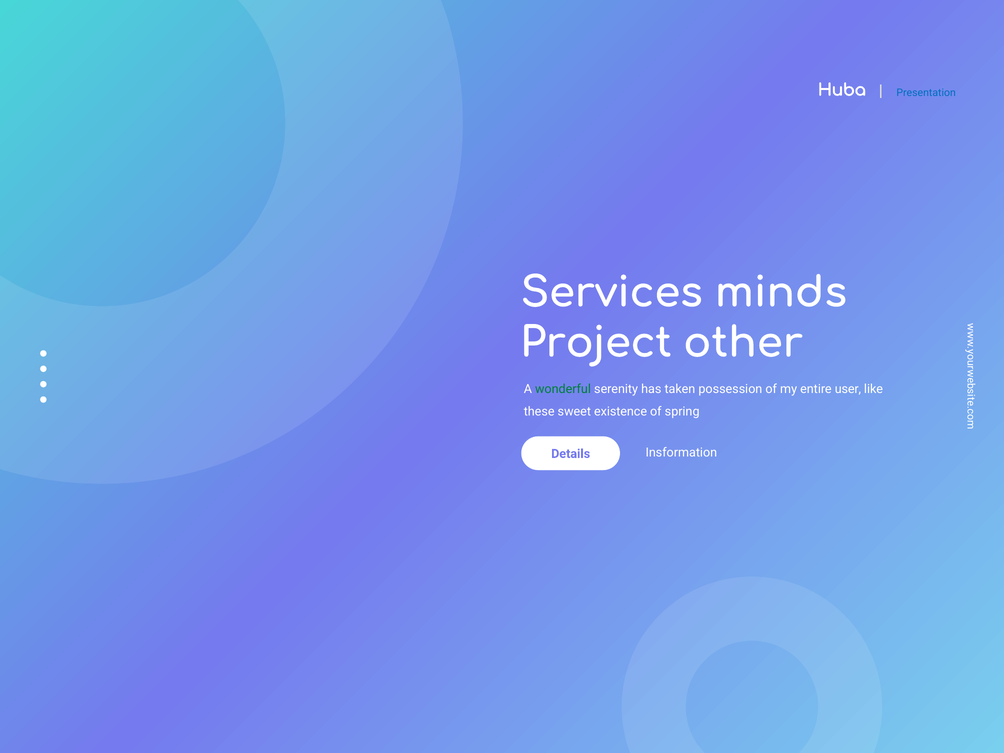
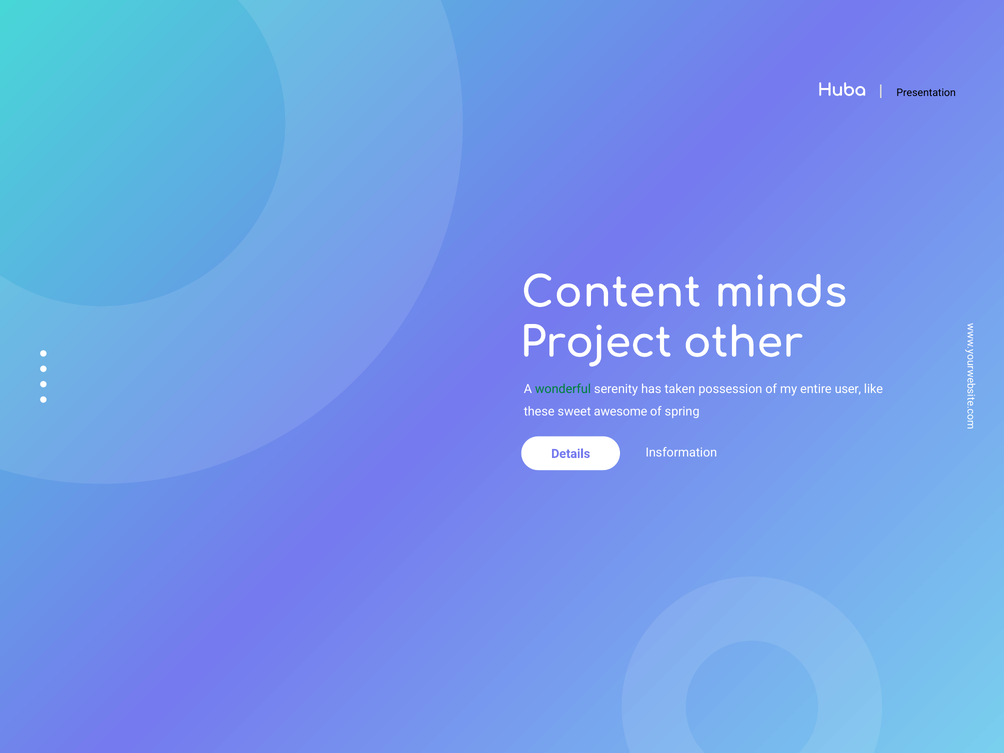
Presentation colour: blue -> black (926, 93)
Services: Services -> Content (611, 293)
existence: existence -> awesome (621, 412)
